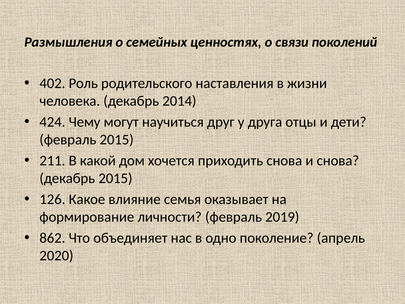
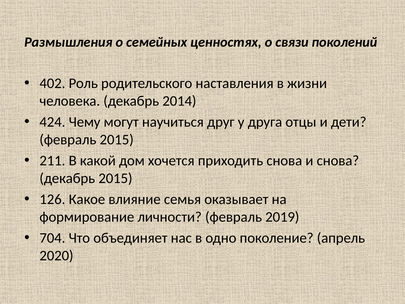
862: 862 -> 704 (52, 238)
